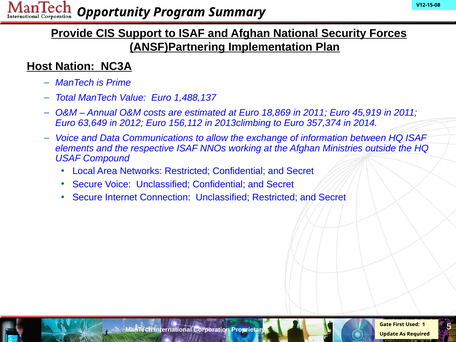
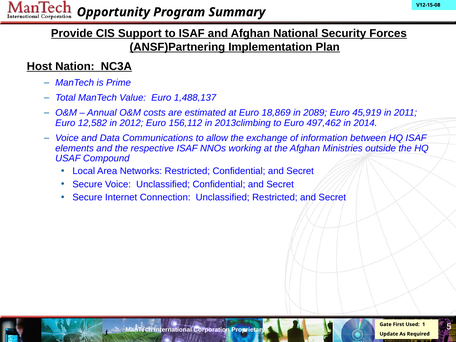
18,869 in 2011: 2011 -> 2089 (315, 113)
63,649: 63,649 -> 12,582 (92, 123)
357,374: 357,374 -> 497,462 (324, 123)
